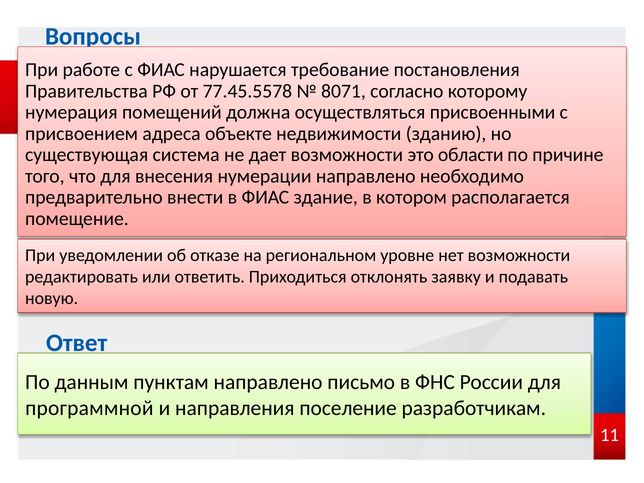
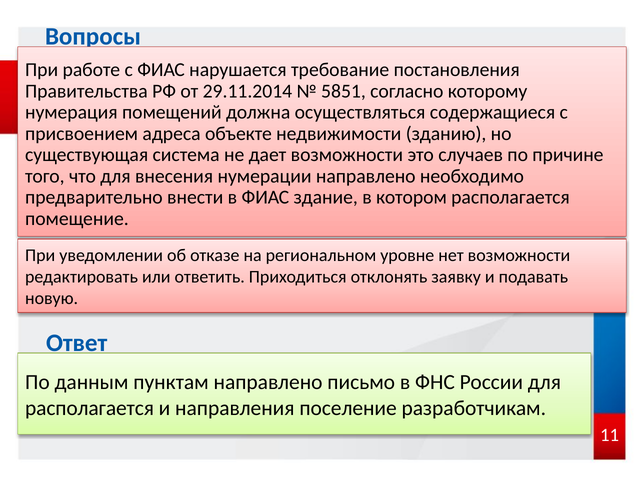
77.45.5578: 77.45.5578 -> 29.11.2014 (247, 91)
8071: 8071 -> 5851 (343, 91)
присвоенными: присвоенными -> содержащиеся (493, 112)
области: области -> случаев (471, 155)
программной: программной -> располагается (90, 408)
